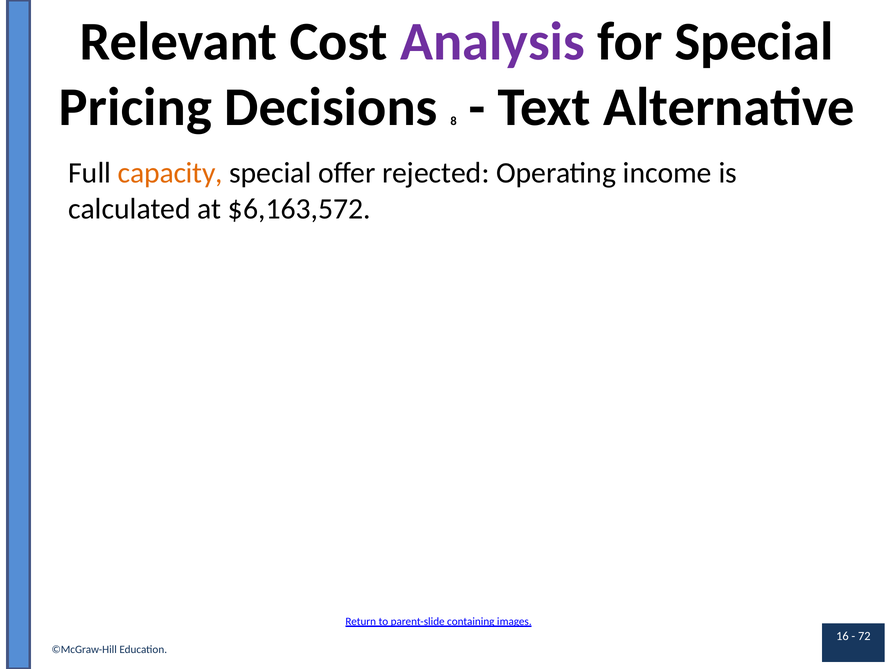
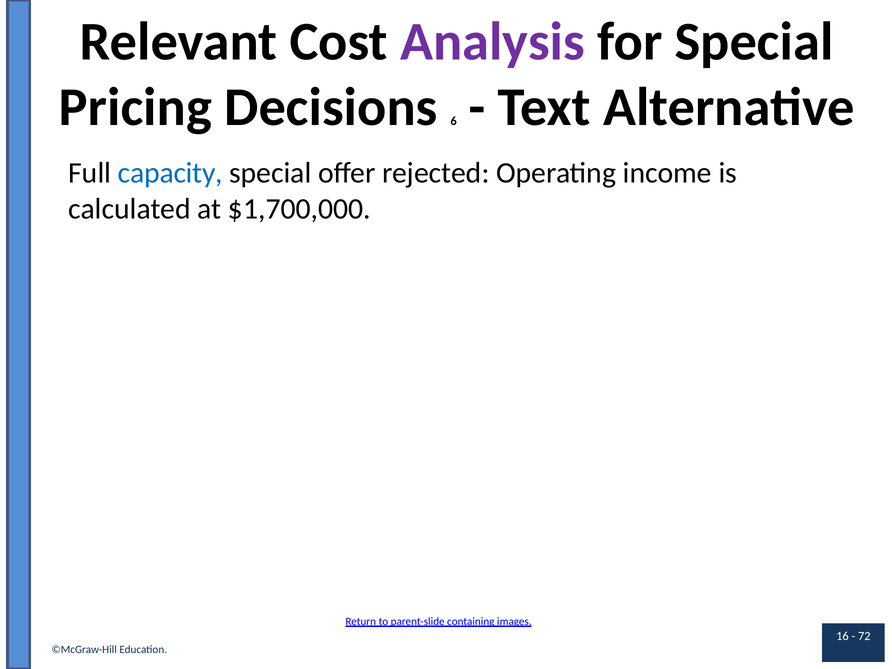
8: 8 -> 6 (454, 121)
capacity colour: orange -> blue (170, 173)
$6,163,572: $6,163,572 -> $1,700,000 (299, 209)
